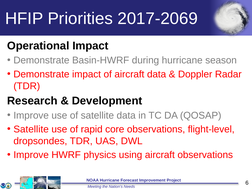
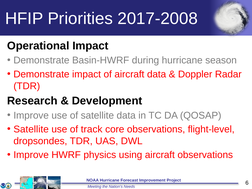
2017-2069: 2017-2069 -> 2017-2008 (158, 18)
rapid: rapid -> track (92, 129)
